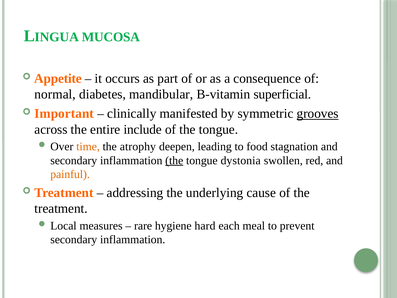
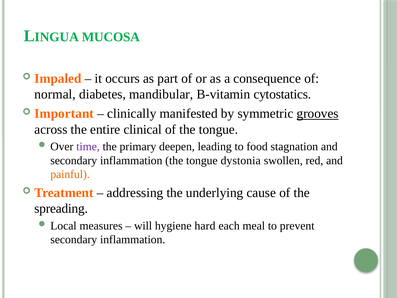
Appetite: Appetite -> Impaled (58, 78)
superficial: superficial -> cytostatics (282, 94)
include: include -> clinical (143, 129)
time colour: orange -> purple (88, 146)
atrophy: atrophy -> primary (138, 146)
the underline: present -> none (174, 160)
treatment: treatment -> spreading (61, 208)
rare: rare -> will (143, 226)
